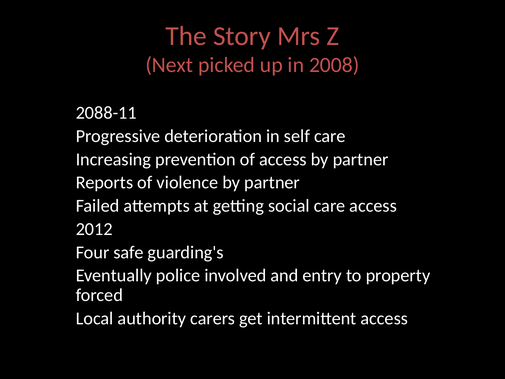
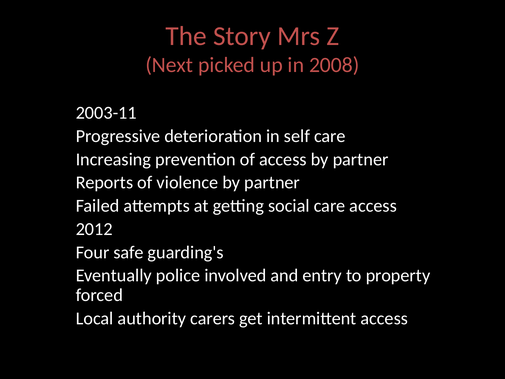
2088-11: 2088-11 -> 2003-11 (106, 113)
